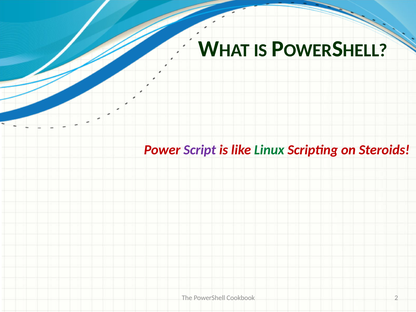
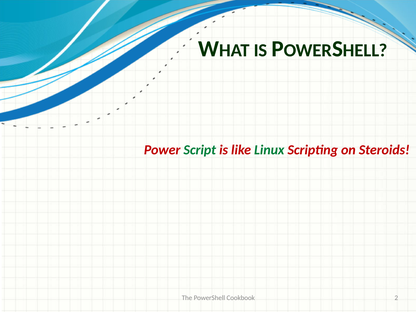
Script colour: purple -> green (200, 150)
